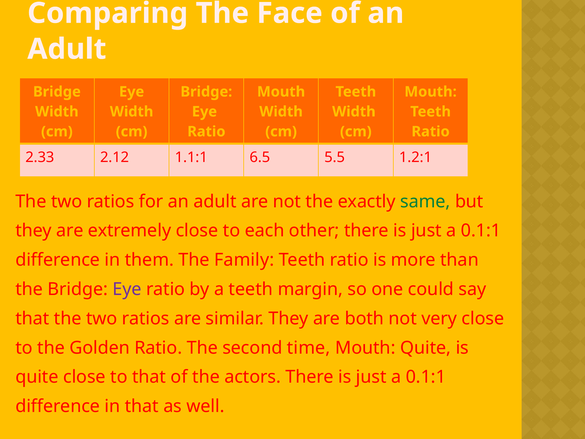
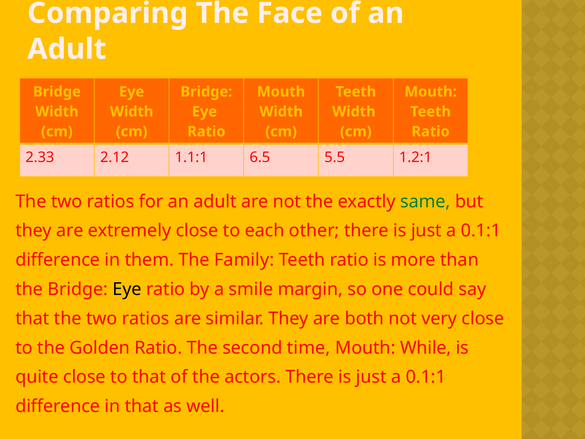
Eye colour: purple -> black (127, 289)
a teeth: teeth -> smile (251, 289)
Mouth Quite: Quite -> While (426, 348)
